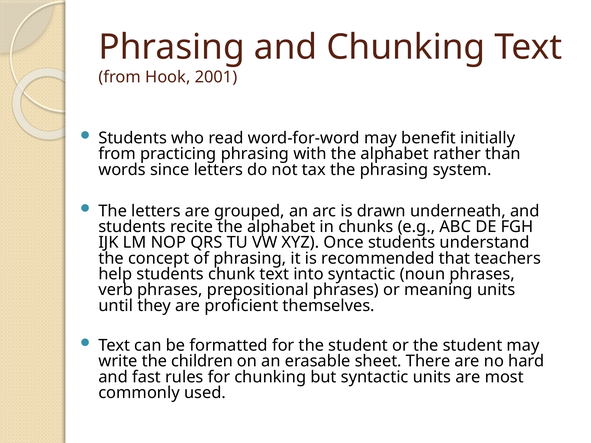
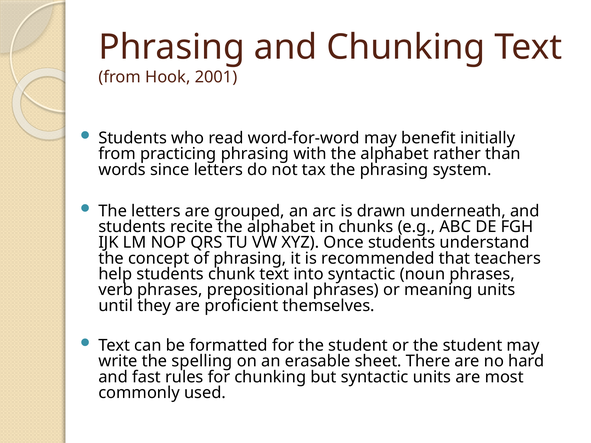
children: children -> spelling (202, 361)
